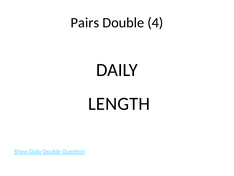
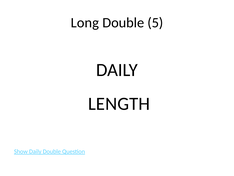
Pairs: Pairs -> Long (85, 23)
4: 4 -> 5 (155, 23)
